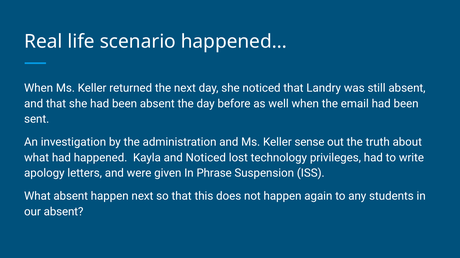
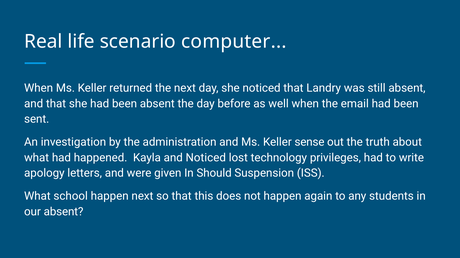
scenario happened: happened -> computer (234, 42)
Phrase: Phrase -> Should (214, 174)
What absent: absent -> school (71, 197)
